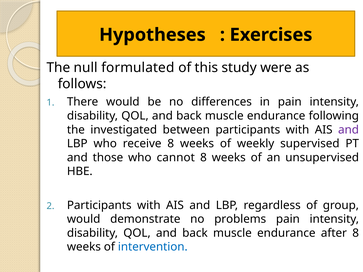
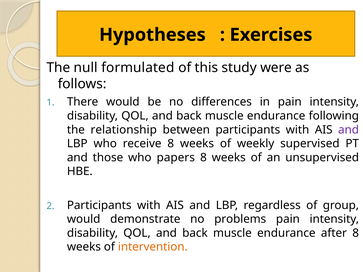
investigated: investigated -> relationship (124, 130)
cannot: cannot -> papers (176, 158)
intervention colour: blue -> orange (153, 247)
